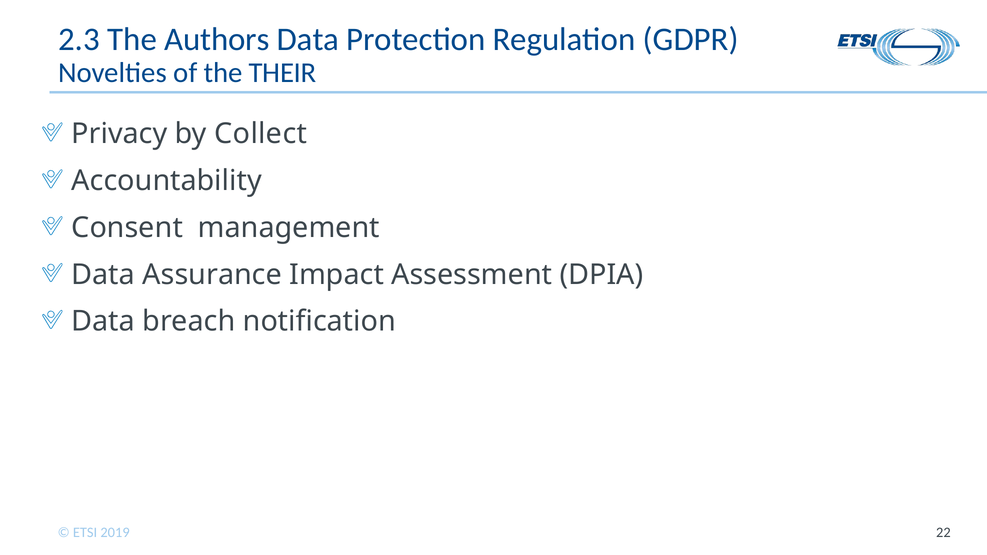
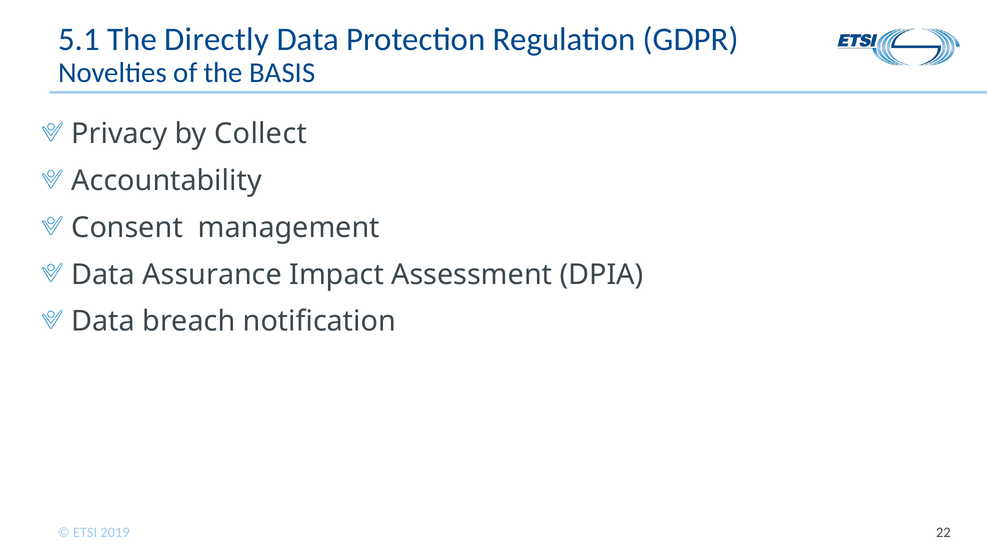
2.3: 2.3 -> 5.1 (79, 40)
Authors: Authors -> Directly (217, 40)
THEIR: THEIR -> BASIS (282, 73)
